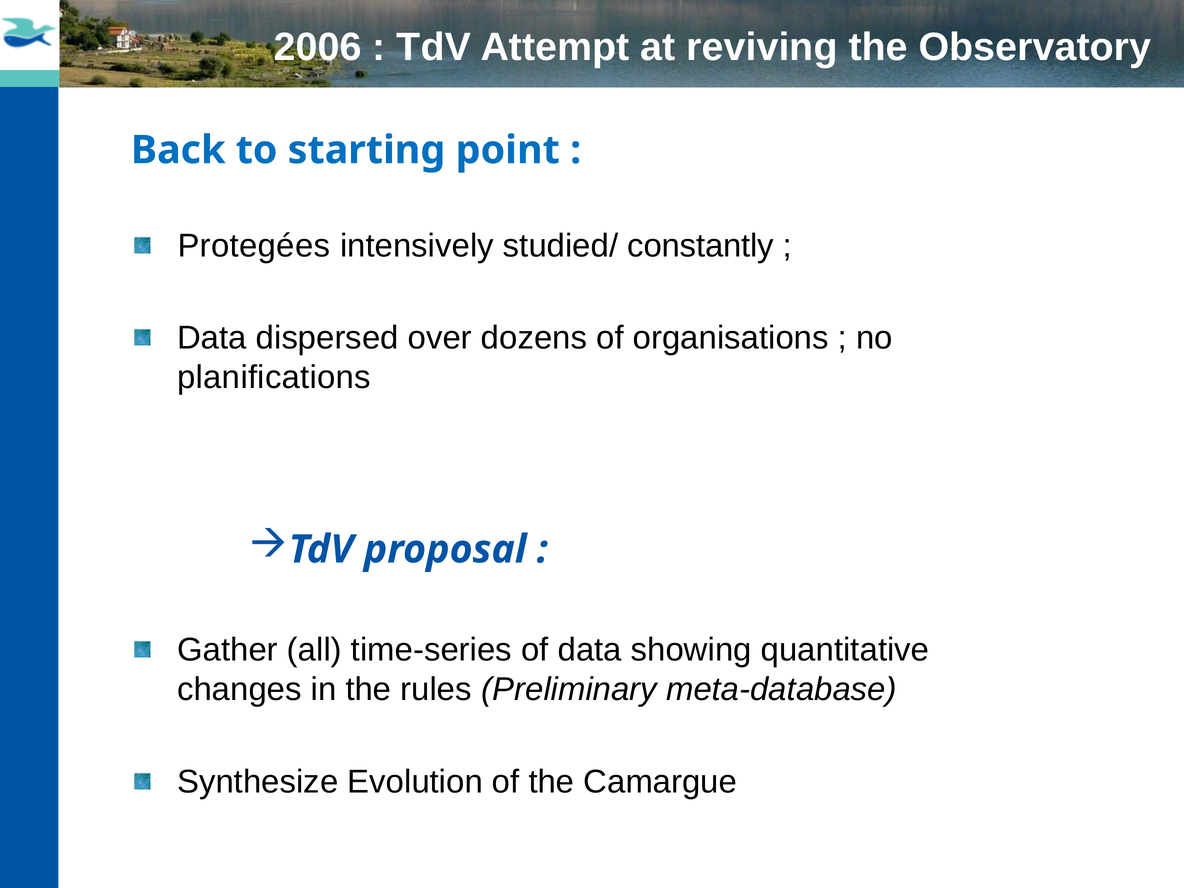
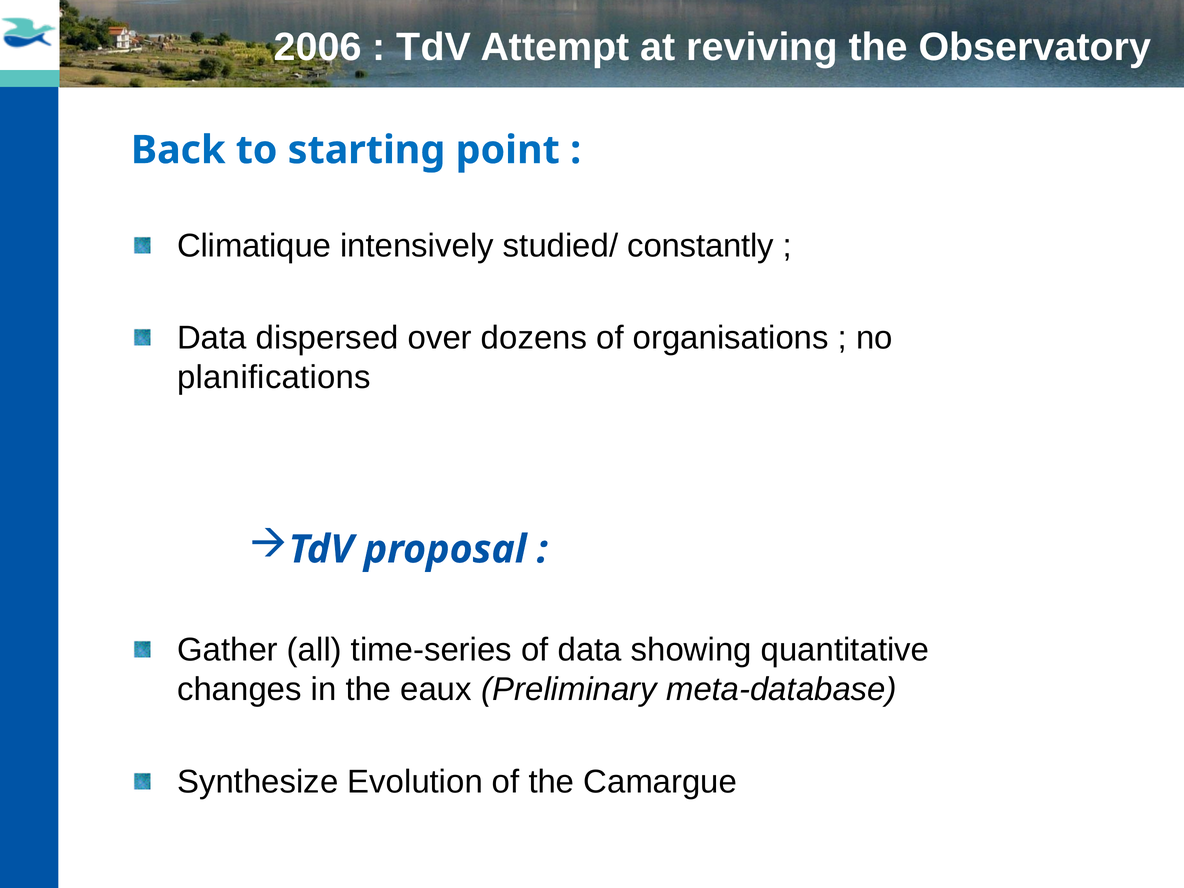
Protegées: Protegées -> Climatique (254, 246)
rules: rules -> eaux (436, 690)
